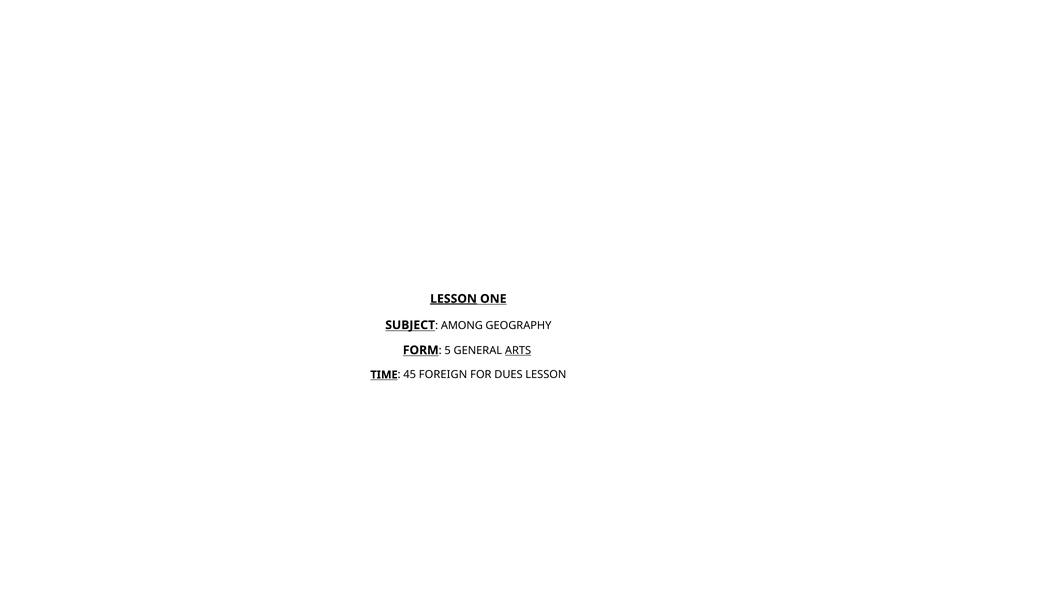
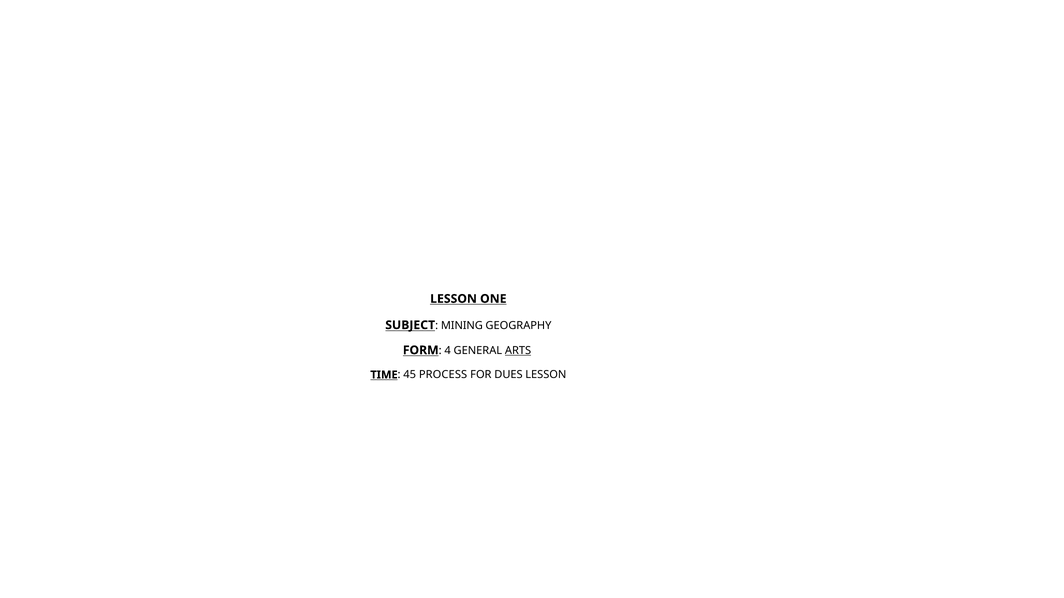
LESSON underline: present -> none (454, 299)
AMONG: AMONG -> MINING (462, 326)
5: 5 -> 4 (448, 351)
FOREIGN: FOREIGN -> PROCESS (443, 375)
